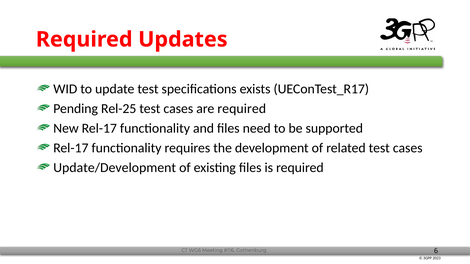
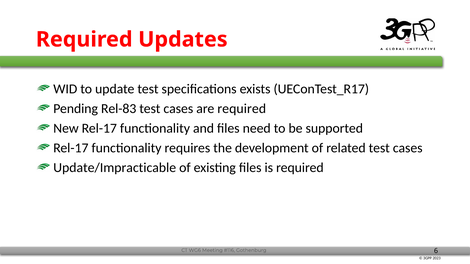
Rel-25: Rel-25 -> Rel-83 (119, 109)
Update/Development: Update/Development -> Update/Impracticable (115, 168)
